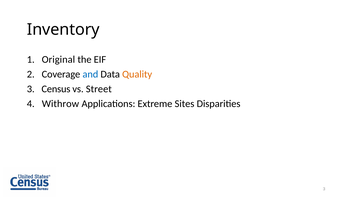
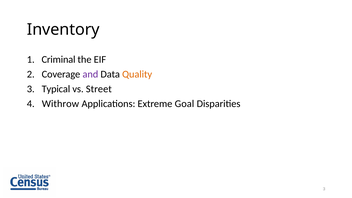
Original: Original -> Criminal (59, 60)
and colour: blue -> purple (90, 74)
Census: Census -> Typical (56, 89)
Sites: Sites -> Goal (184, 104)
